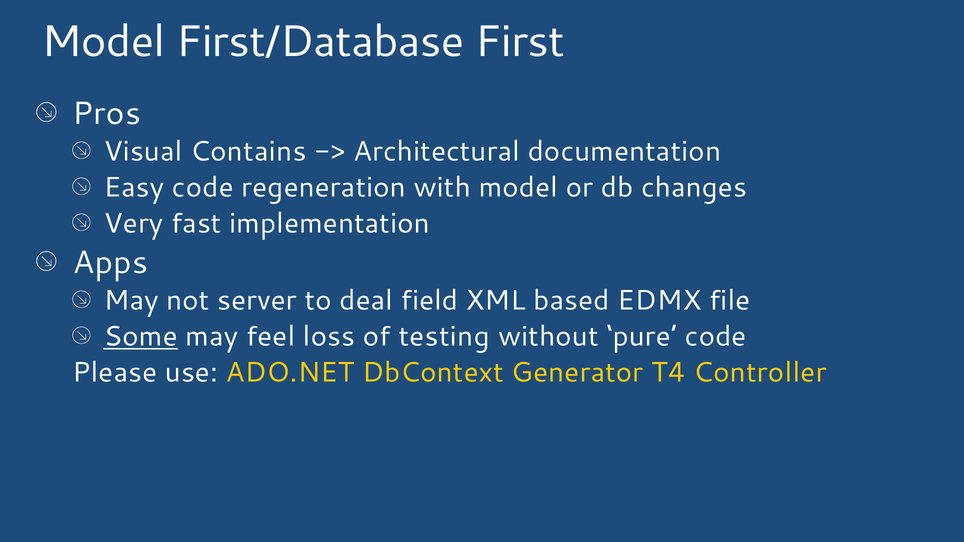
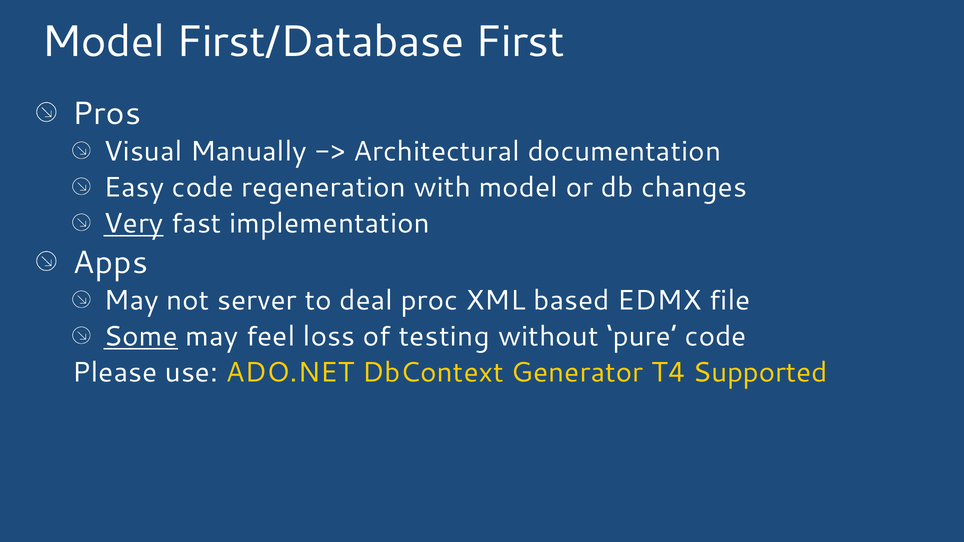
Contains: Contains -> Manually (248, 152)
Very underline: none -> present (134, 224)
field: field -> proc (430, 301)
Controller: Controller -> Supported (760, 373)
